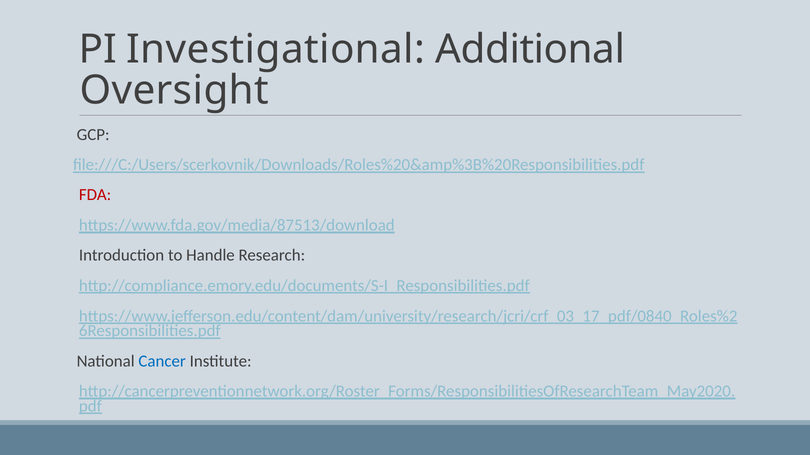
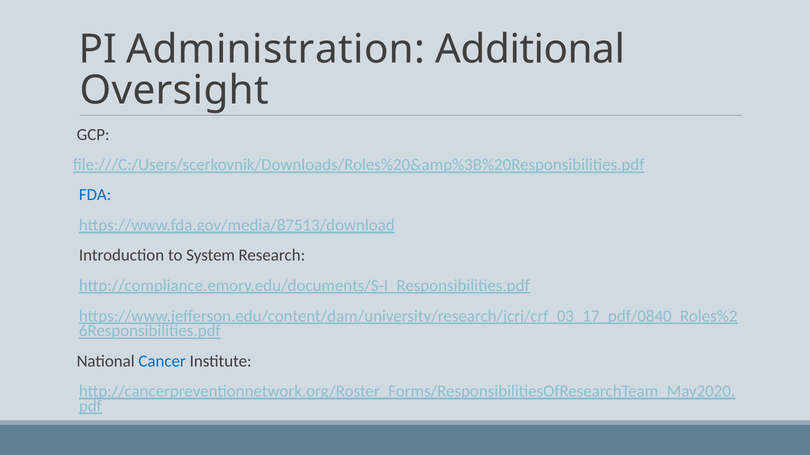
Investigational: Investigational -> Administration (276, 49)
FDA colour: red -> blue (95, 195)
Handle: Handle -> System (211, 256)
